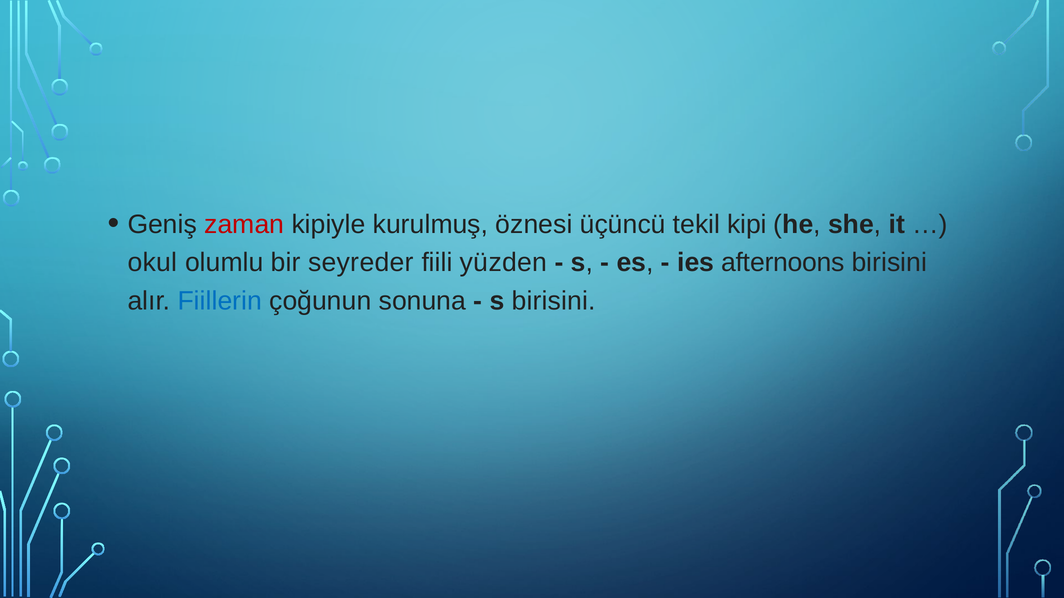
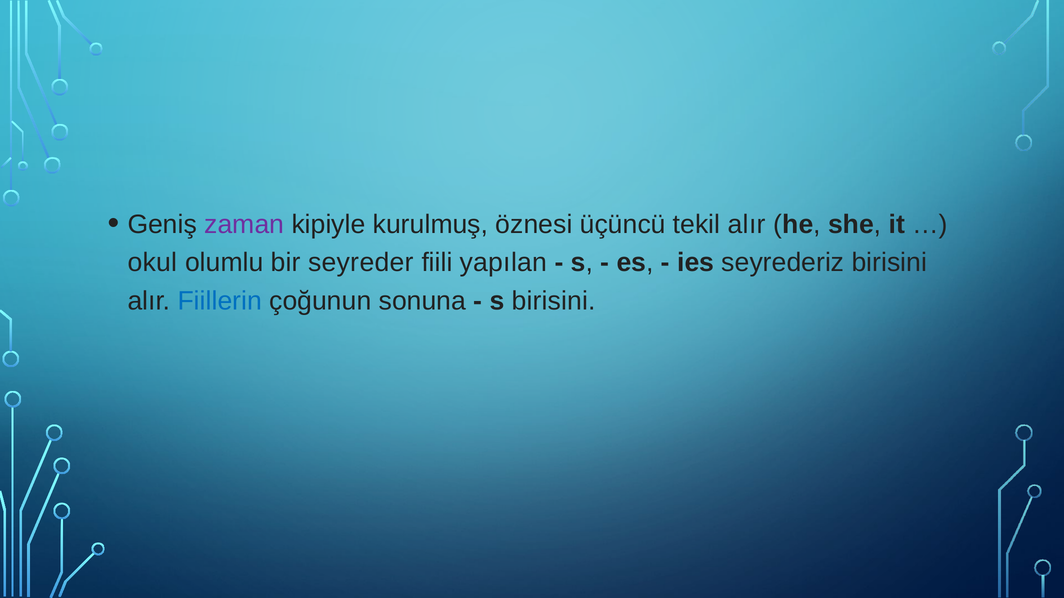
zaman colour: red -> purple (244, 225)
tekil kipi: kipi -> alır (747, 225)
yüzden: yüzden -> yapılan (503, 263)
afternoons: afternoons -> seyrederiz (783, 263)
